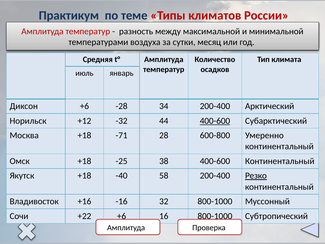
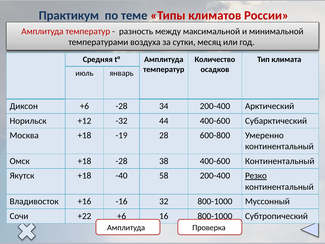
400-600 underline: present -> none (215, 121)
-71: -71 -> -19 (122, 135)
+18 -25: -25 -> -28 (122, 161)
